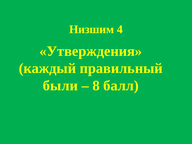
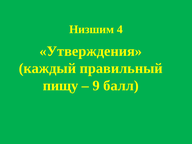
были: были -> пищу (60, 86)
8: 8 -> 9 (96, 86)
